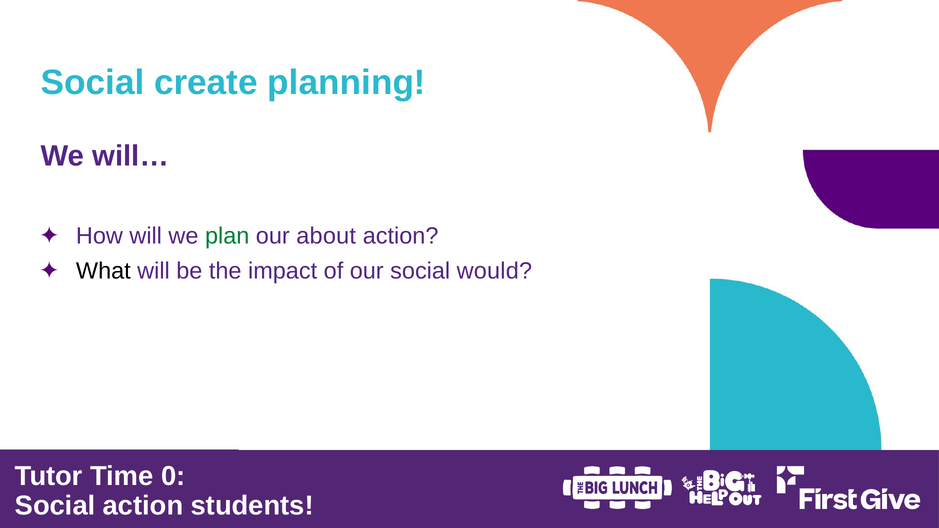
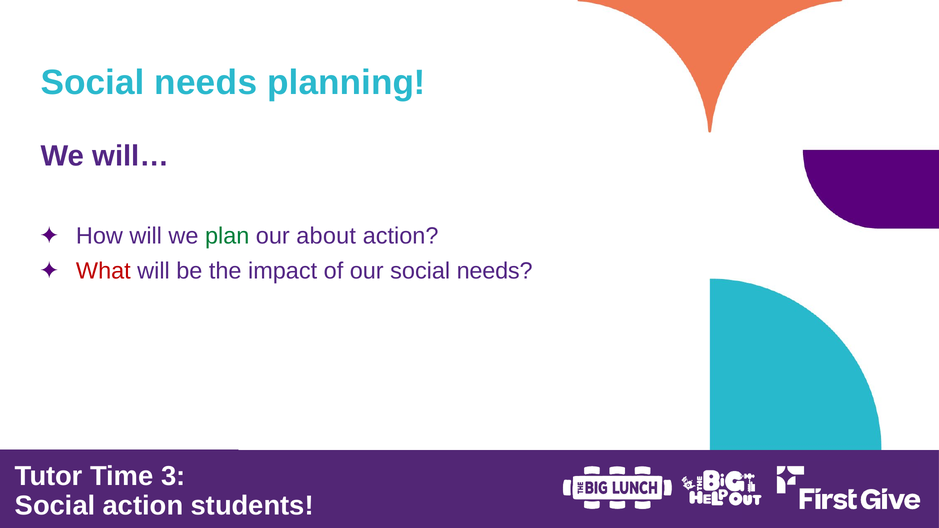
create: create -> needs (206, 83)
What colour: black -> red (103, 271)
our social would: would -> needs (495, 271)
0: 0 -> 3 (173, 476)
